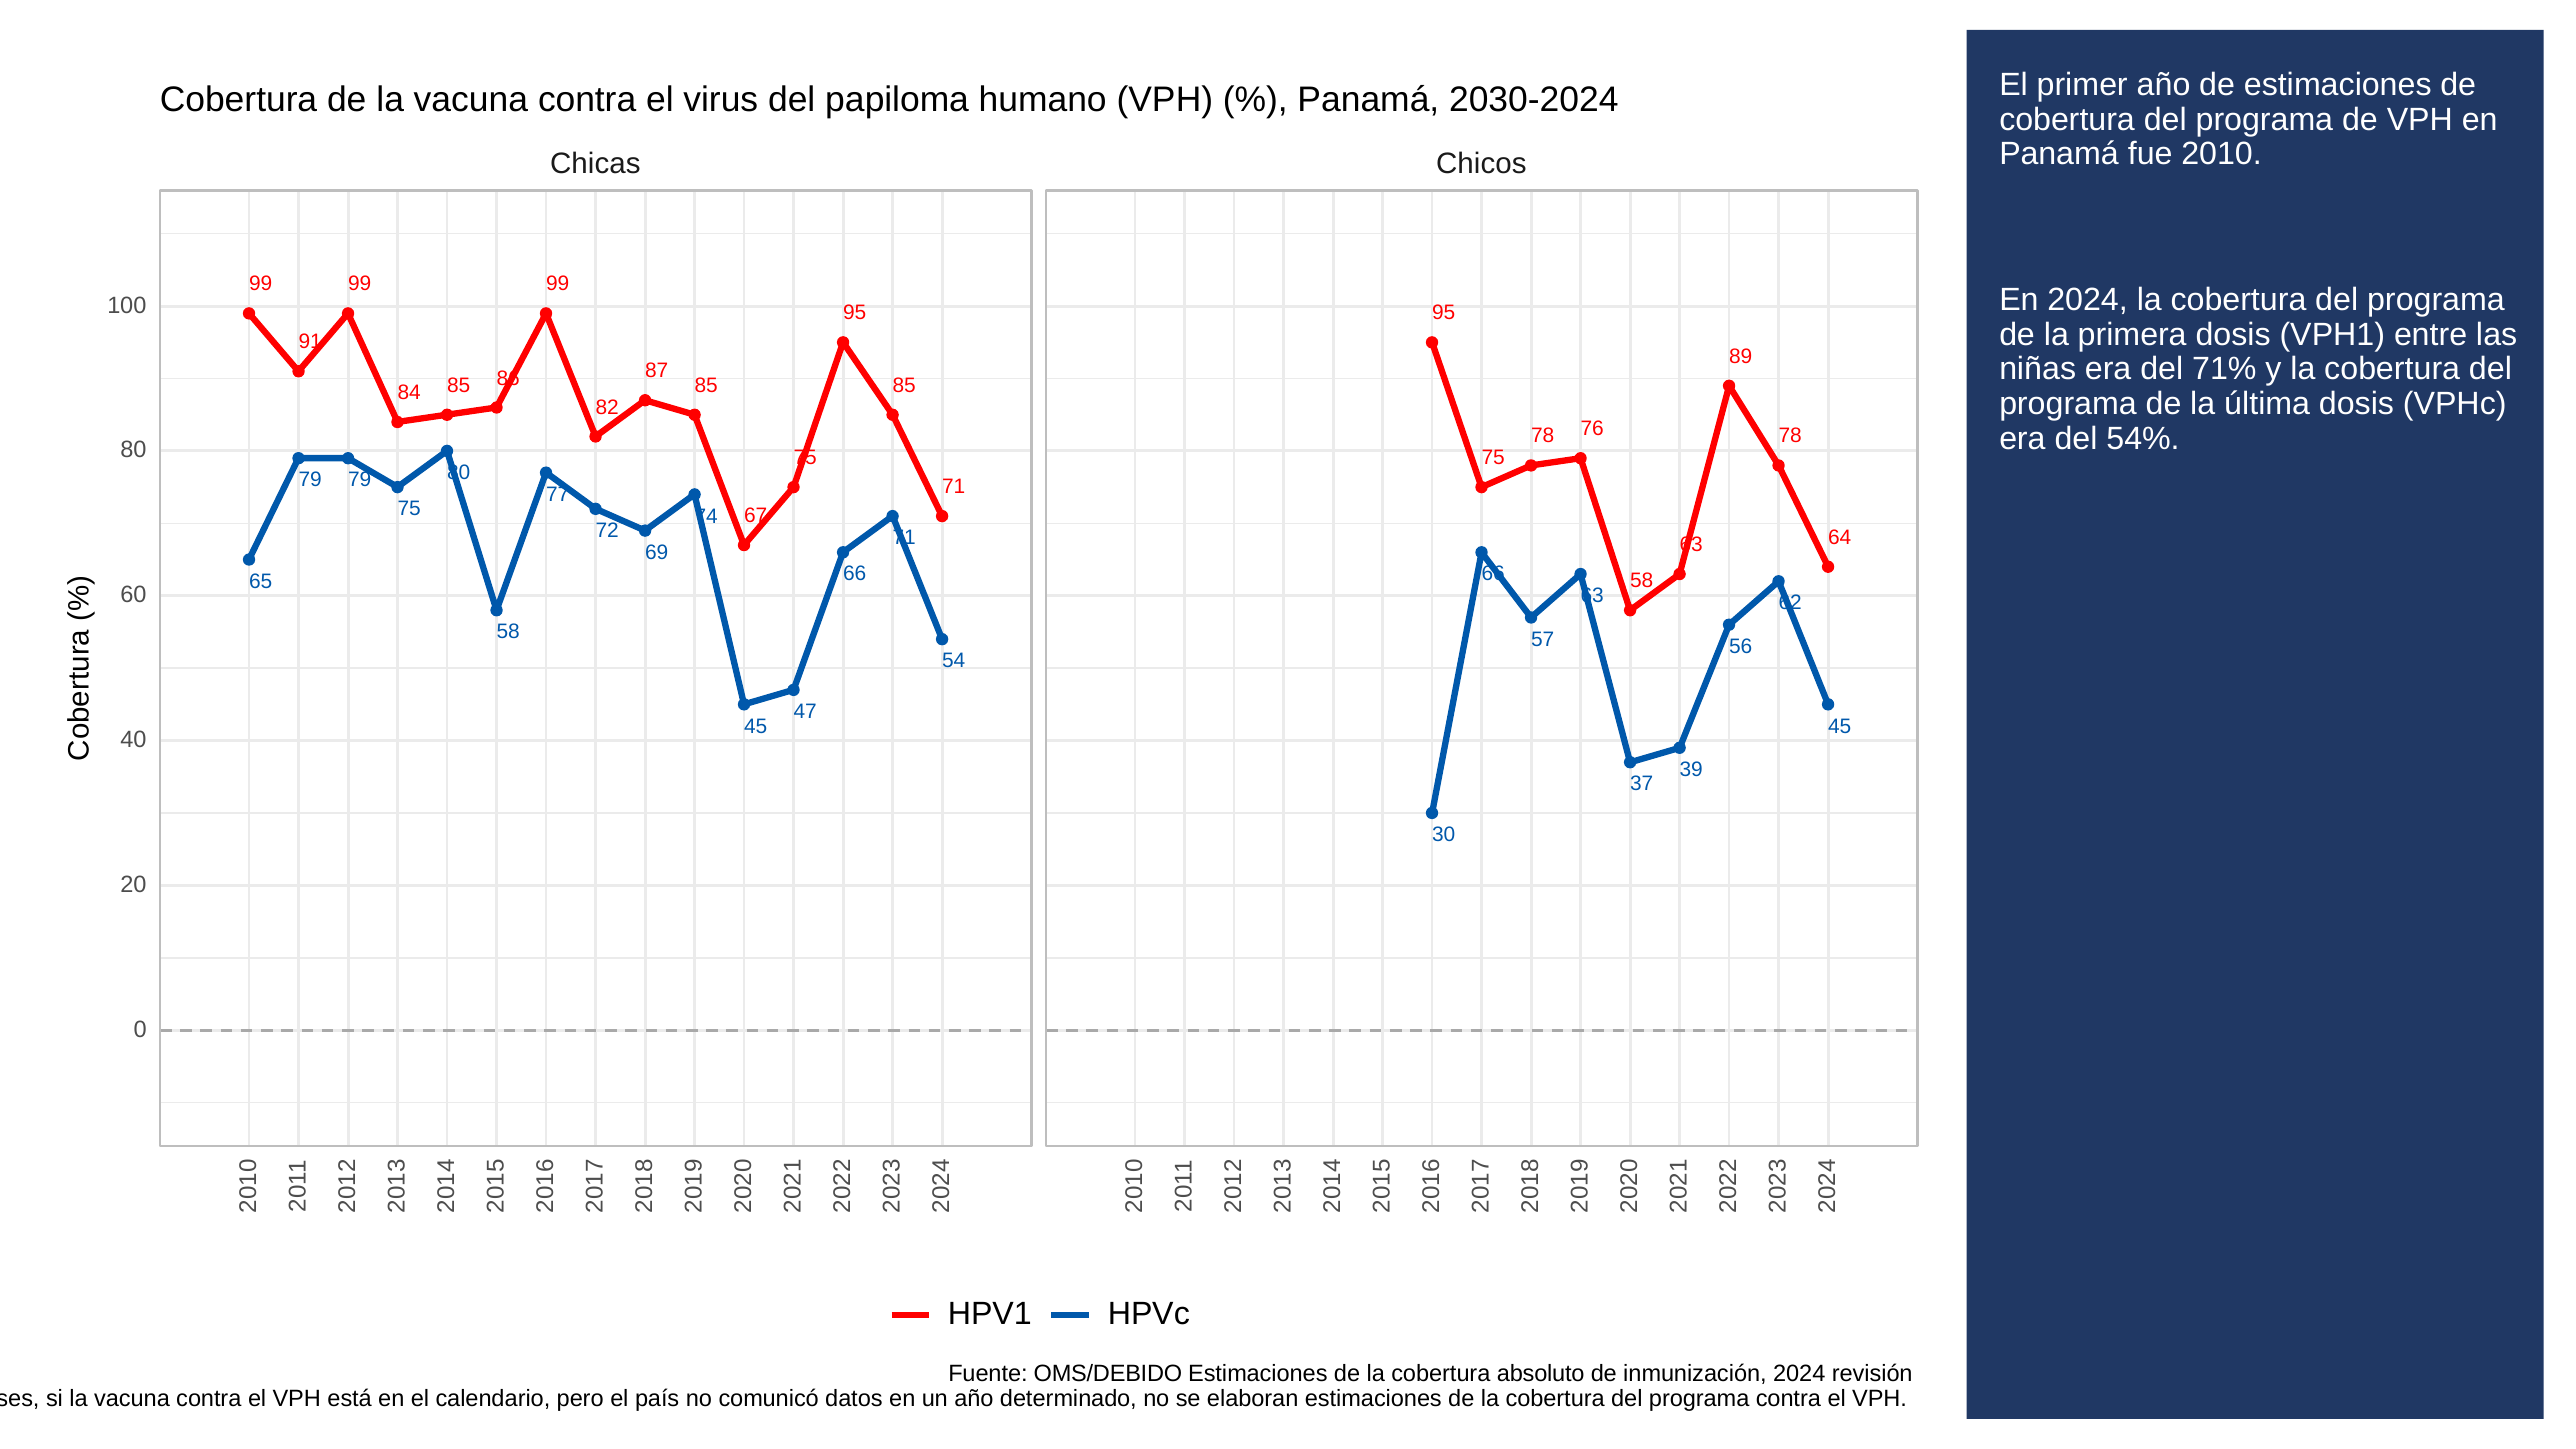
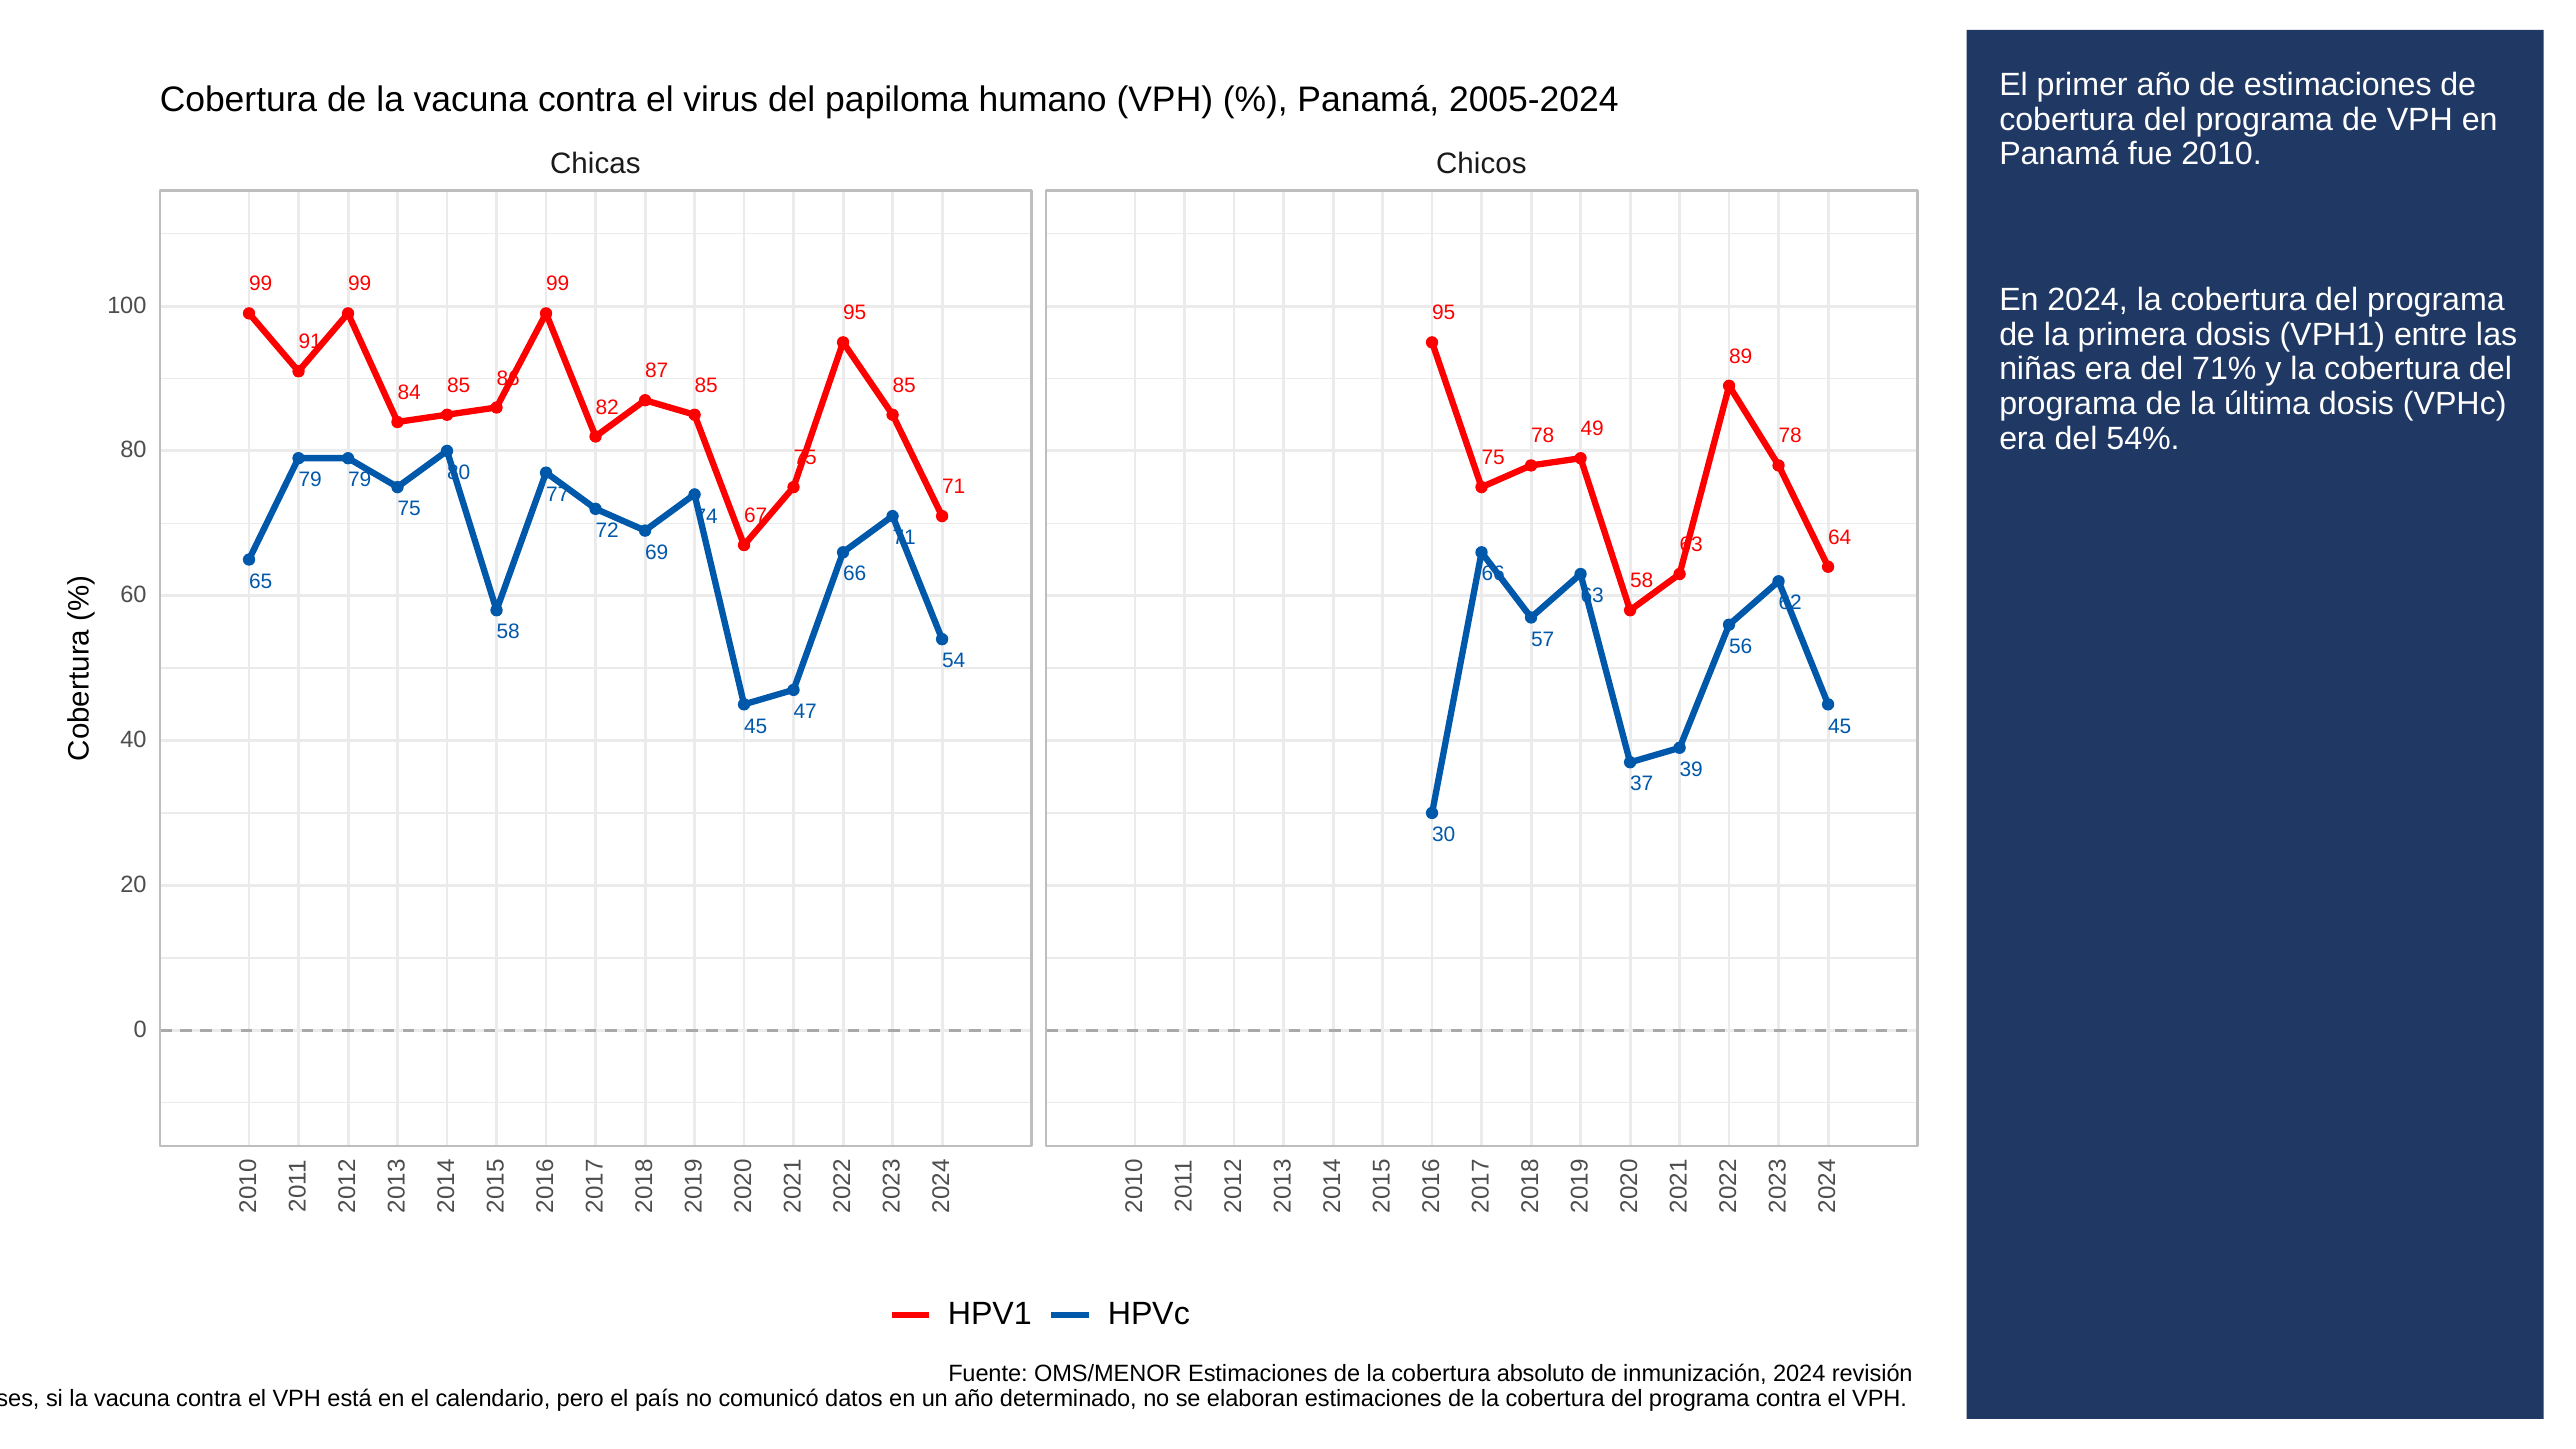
2030-2024: 2030-2024 -> 2005-2024 (1534, 100)
76: 76 -> 49 (1592, 429)
OMS/DEBIDO: OMS/DEBIDO -> OMS/MENOR (1108, 1373)
